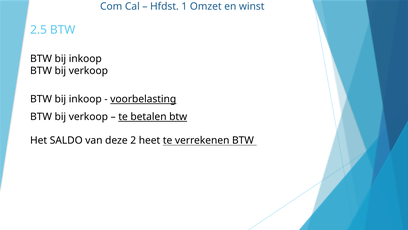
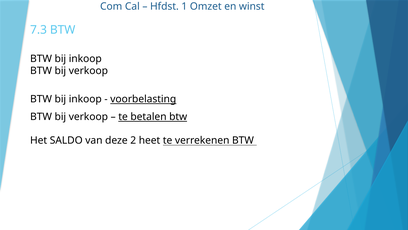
2.5: 2.5 -> 7.3 (39, 30)
